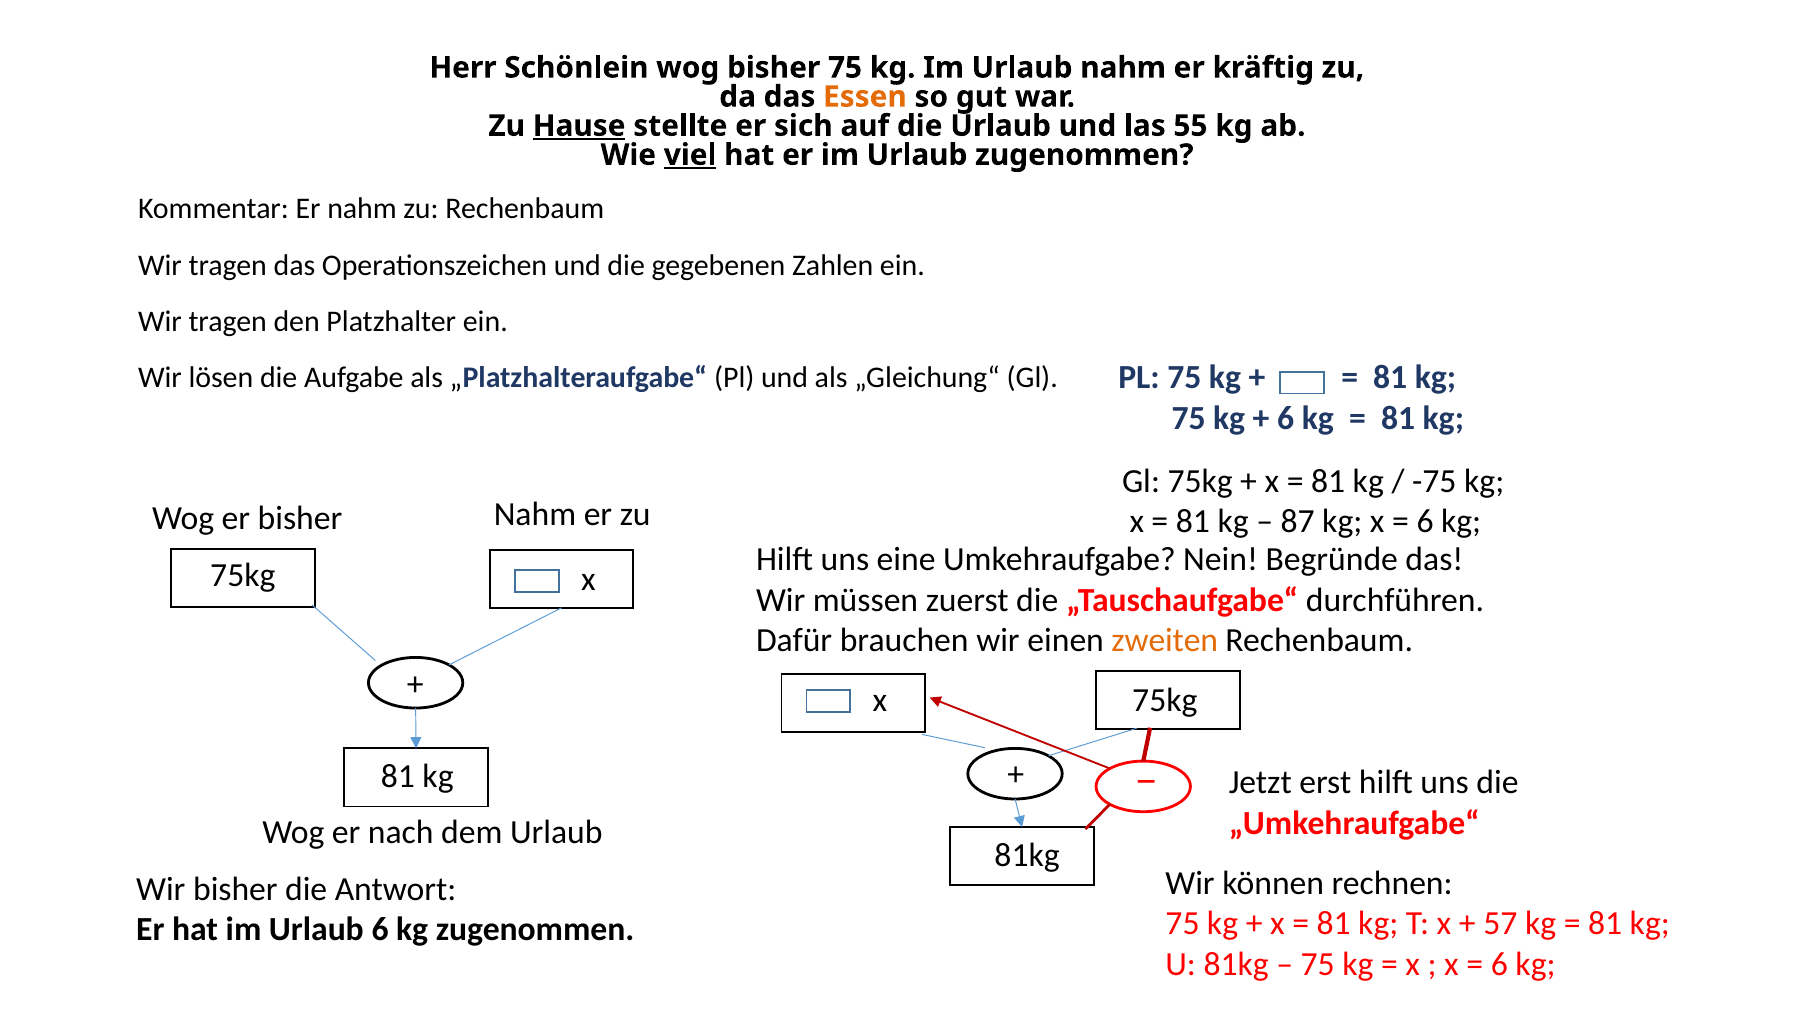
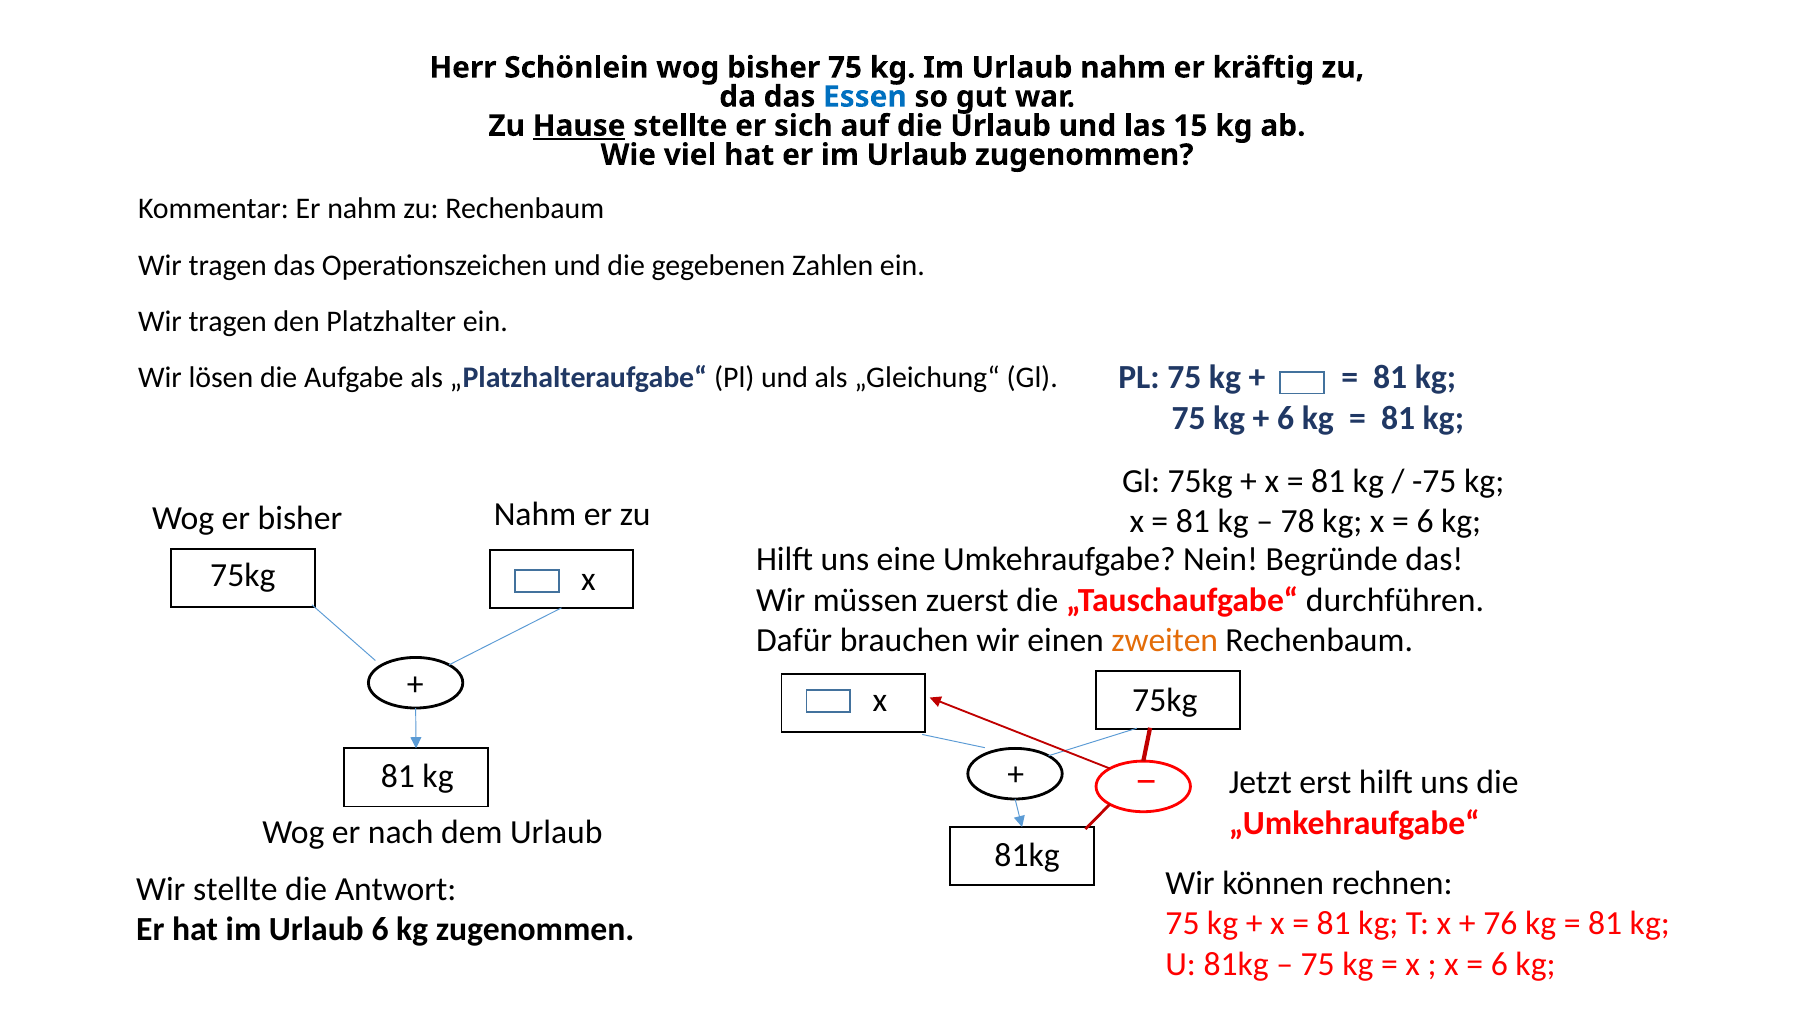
Essen colour: orange -> blue (865, 97)
55: 55 -> 15 (1190, 126)
viel underline: present -> none (690, 155)
87: 87 -> 78 (1298, 521)
Wir bisher: bisher -> stellte (235, 888)
57: 57 -> 76 (1500, 923)
